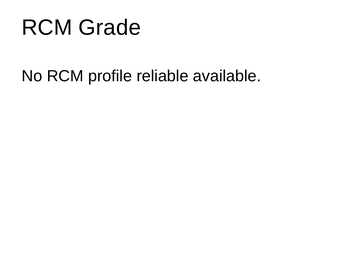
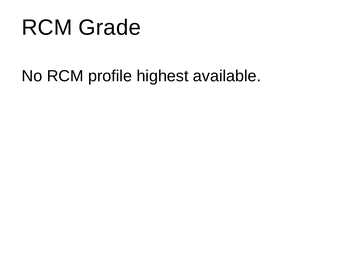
reliable: reliable -> highest (163, 76)
